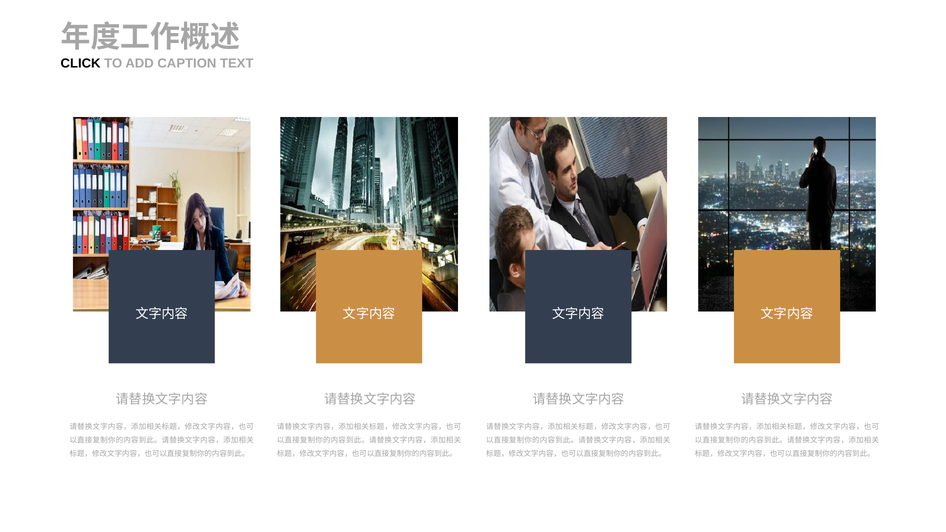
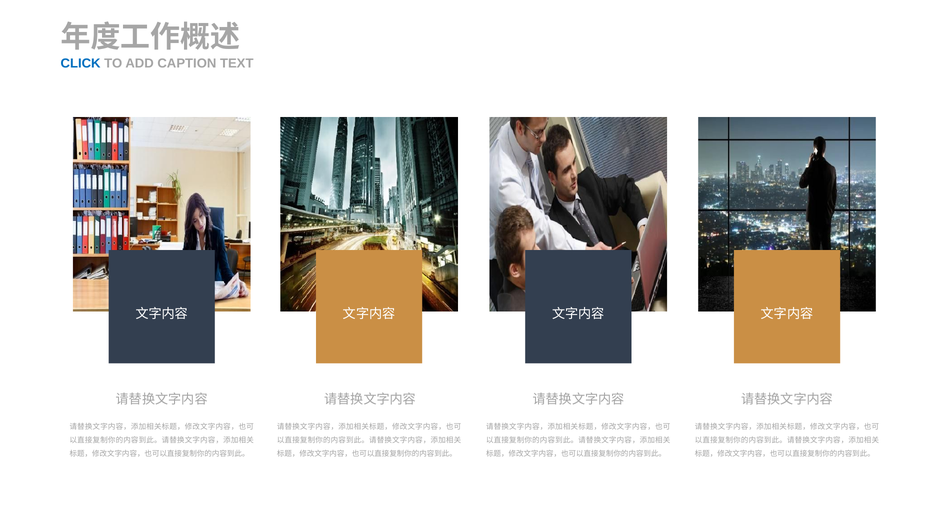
CLICK colour: black -> blue (81, 63)
